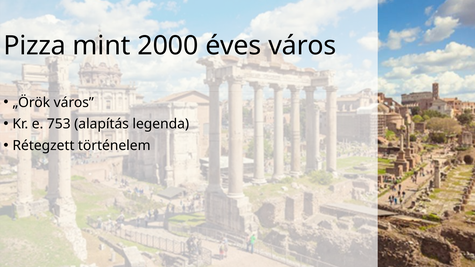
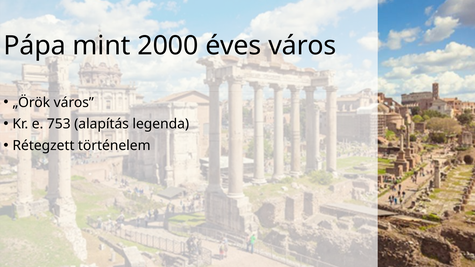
Pizza: Pizza -> Pápa (35, 46)
